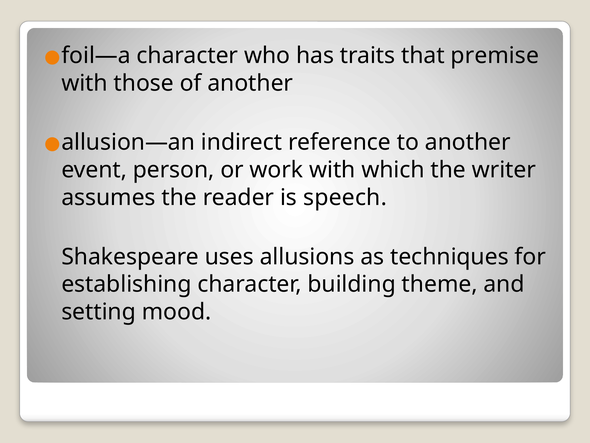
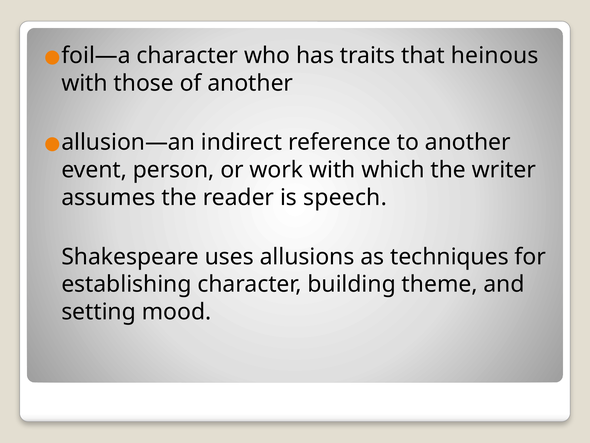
premise: premise -> heinous (495, 55)
